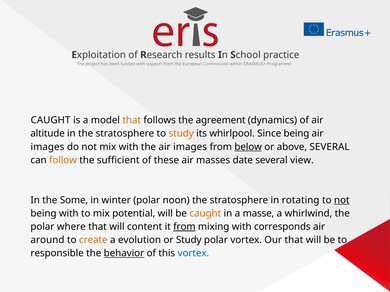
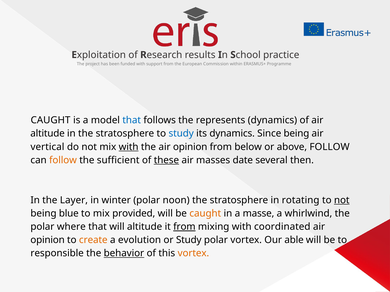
that colour: orange -> blue (132, 120)
the agreement: agreement -> represents (221, 120)
study colour: orange -> blue (181, 134)
its whirlpool: whirlpool -> dynamics (232, 134)
images: images -> vertical (47, 147)
with underline: none -> present (129, 147)
the air images: images -> opinion (190, 147)
below underline: present -> none (248, 147)
above SEVERAL: SEVERAL -> FOLLOW (330, 147)
these underline: none -> present (166, 160)
view: view -> then (302, 160)
Some: Some -> Layer (74, 200)
being with: with -> blue (69, 214)
potential: potential -> provided (134, 214)
will content: content -> altitude (145, 227)
corresponds: corresponds -> coordinated (282, 227)
around: around -> opinion (48, 240)
Our that: that -> able (294, 240)
vortex colour: blue -> orange (193, 254)
